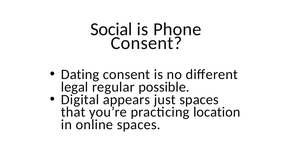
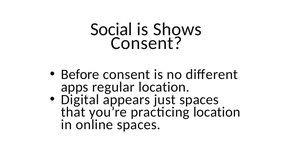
Phone: Phone -> Shows (177, 29)
Dating: Dating -> Before (80, 74)
legal: legal -> apps (75, 87)
regular possible: possible -> location (164, 87)
